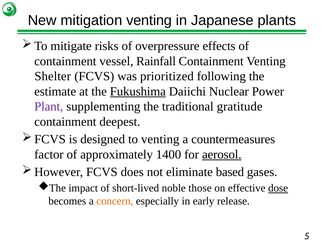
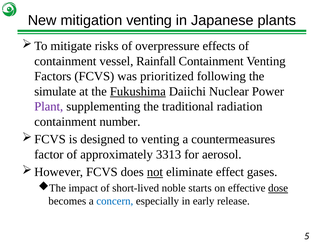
Shelter: Shelter -> Factors (53, 76)
estimate: estimate -> simulate (55, 91)
gratitude: gratitude -> radiation (240, 107)
deepest: deepest -> number (120, 122)
1400: 1400 -> 3313 (169, 154)
aerosol underline: present -> none (222, 154)
not underline: none -> present (155, 172)
based: based -> effect (230, 172)
those: those -> starts (200, 188)
concern colour: orange -> blue (115, 201)
